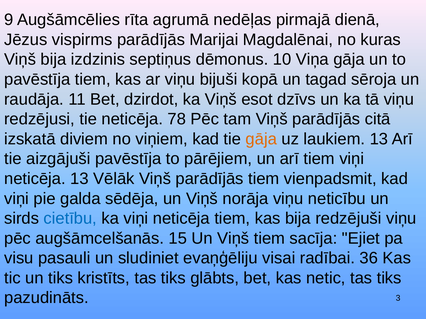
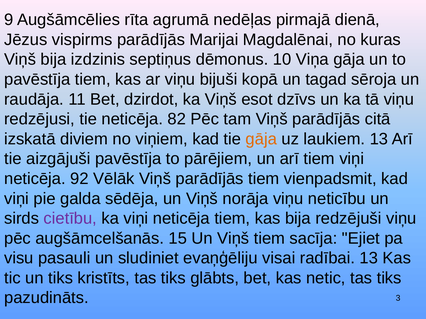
78: 78 -> 82 (177, 119)
neticēja 13: 13 -> 92 (79, 179)
cietību colour: blue -> purple (70, 219)
radībai 36: 36 -> 13 (369, 259)
